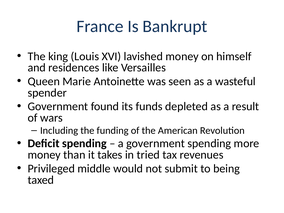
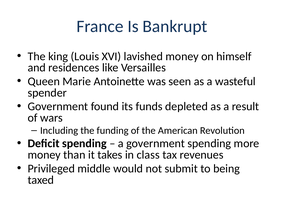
tried: tried -> class (148, 155)
